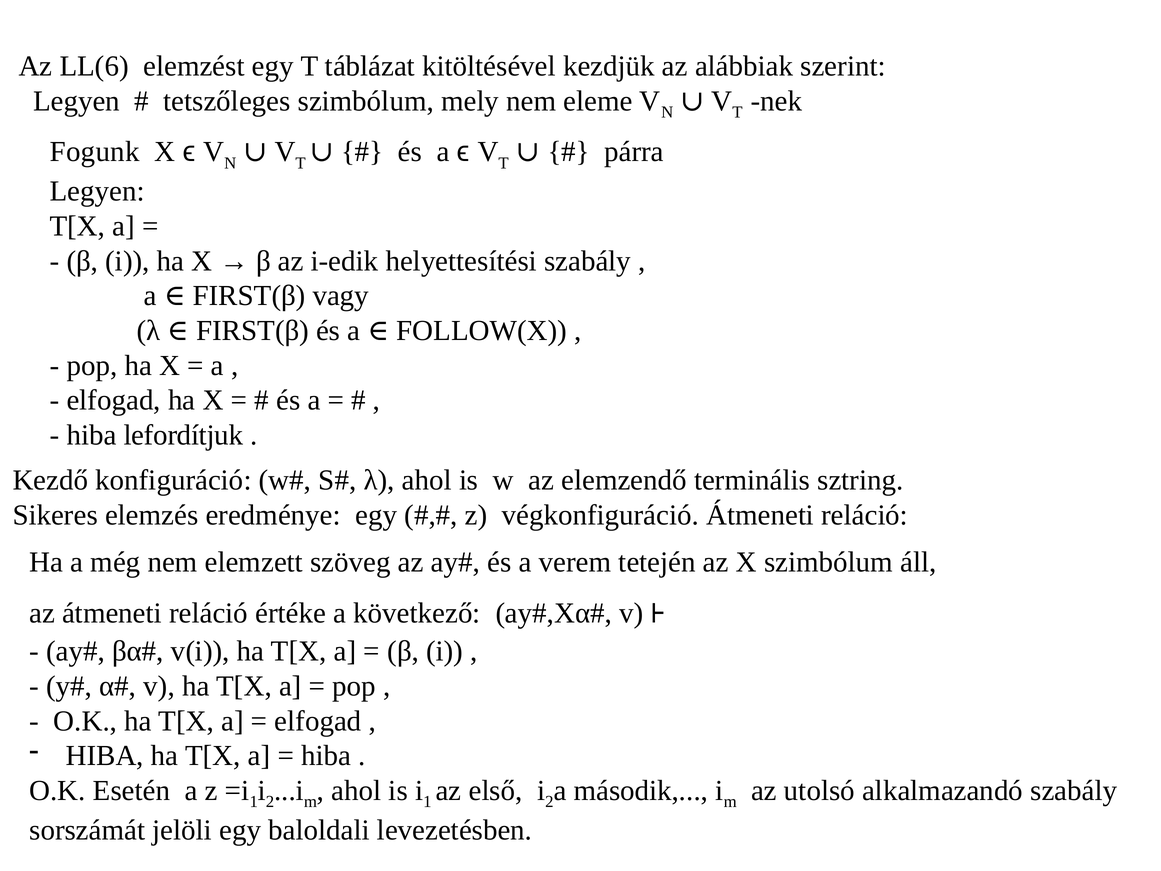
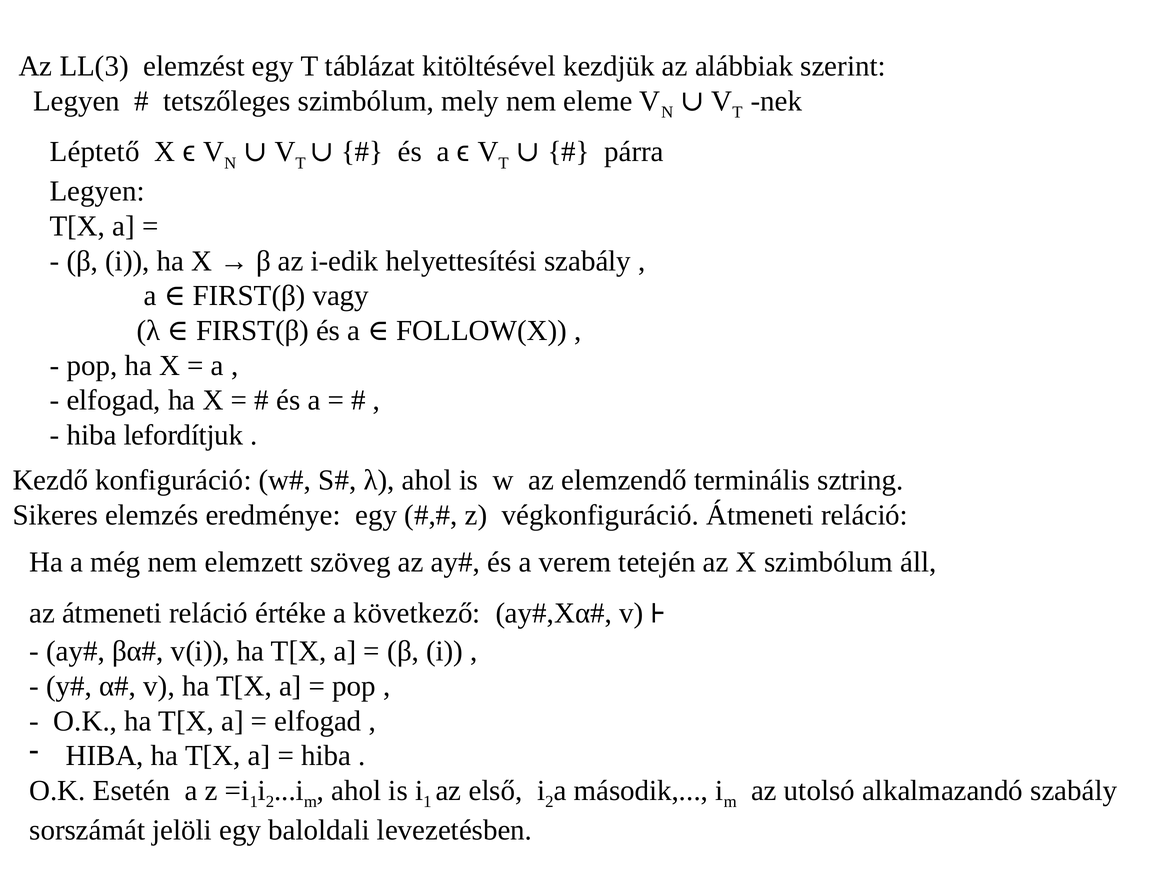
LL(6: LL(6 -> LL(3 (94, 66)
Fogunk: Fogunk -> Léptető (95, 152)
